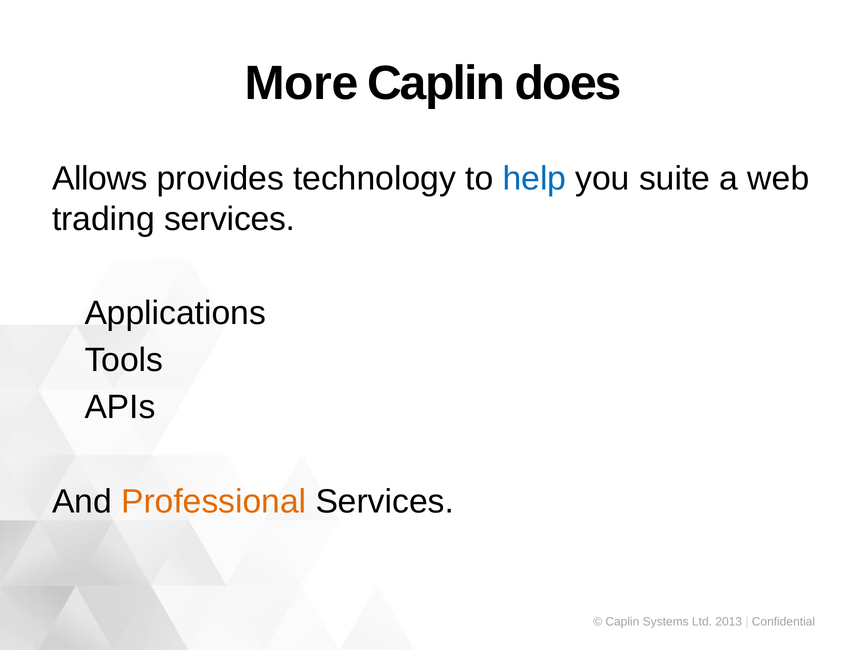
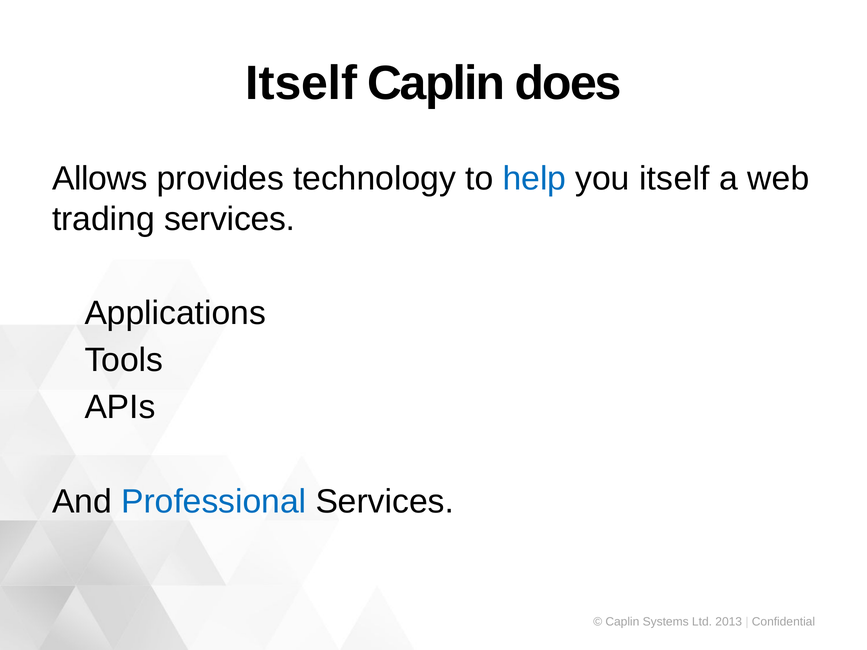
More: More -> Itself (301, 84)
you suite: suite -> itself (674, 179)
Professional colour: orange -> blue (214, 502)
